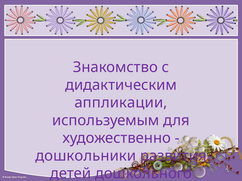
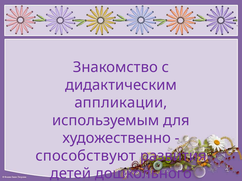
дошкольники: дошкольники -> способствуют (86, 156)
